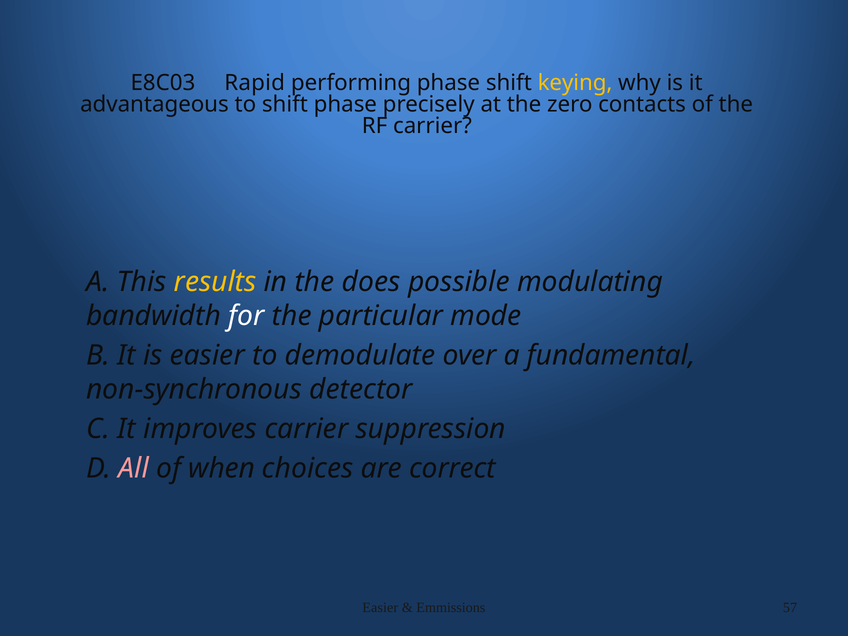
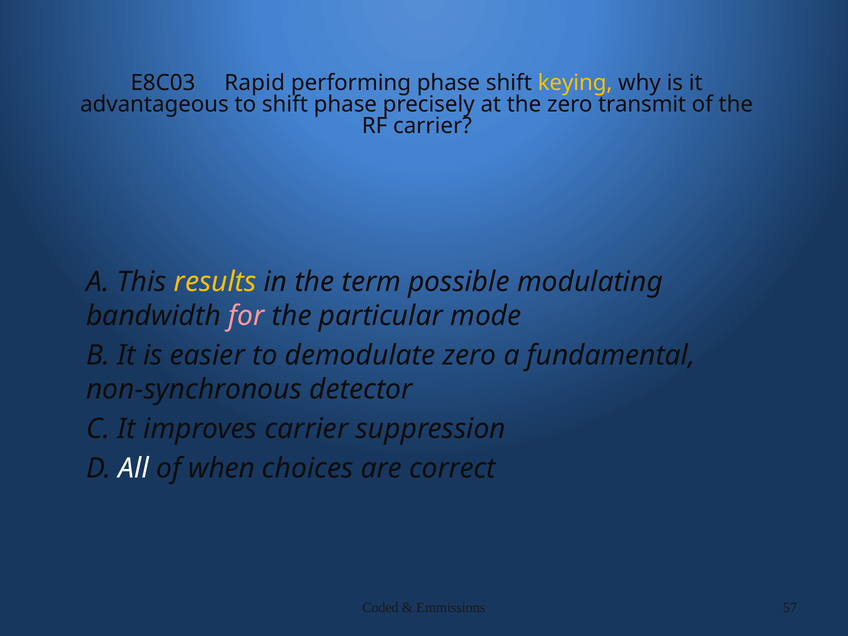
contacts: contacts -> transmit (642, 104)
does: does -> term (371, 282)
for colour: white -> pink (246, 316)
demodulate over: over -> zero (470, 355)
All colour: pink -> white (134, 468)
Easier: Easier -> Coded (380, 607)
